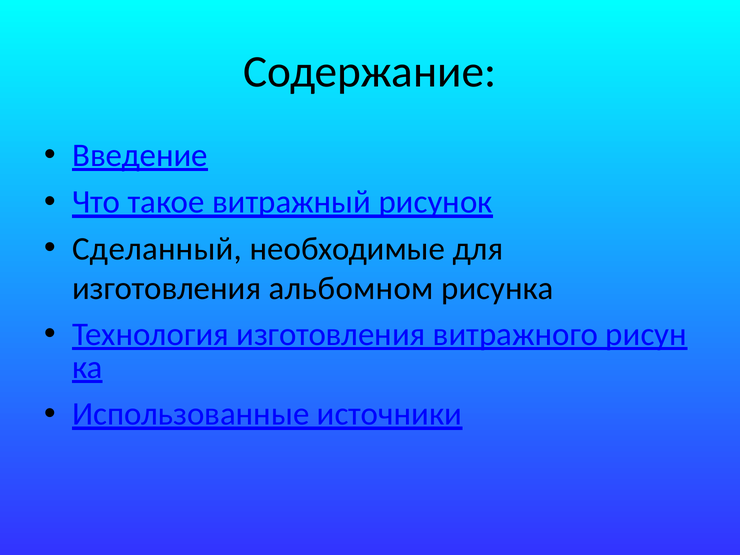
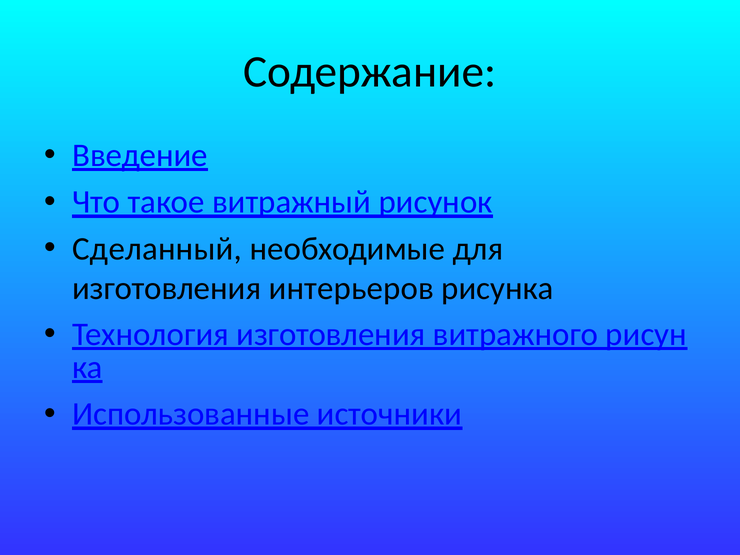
альбомном: альбомном -> интерьеров (351, 288)
